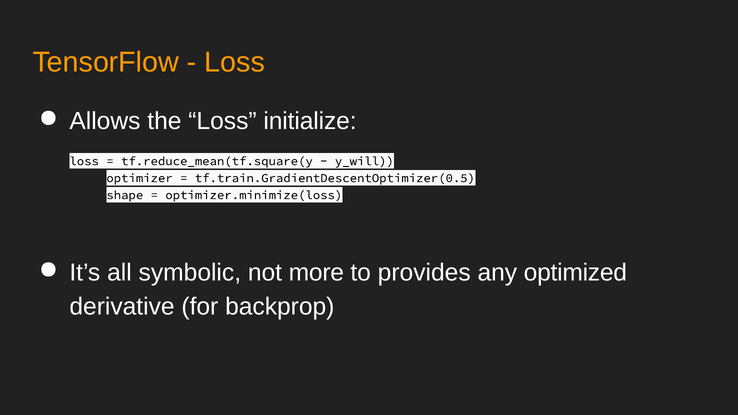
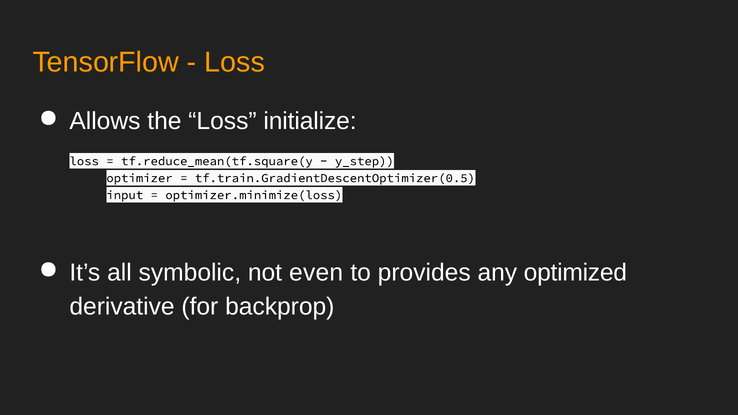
y_will: y_will -> y_step (364, 161)
shape: shape -> input (125, 195)
more: more -> even (316, 273)
